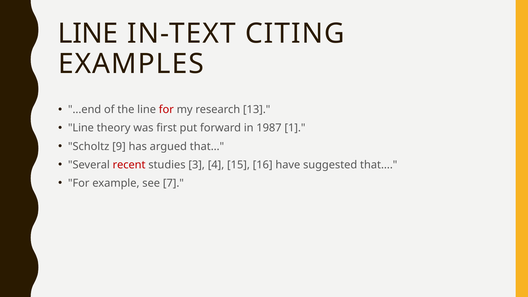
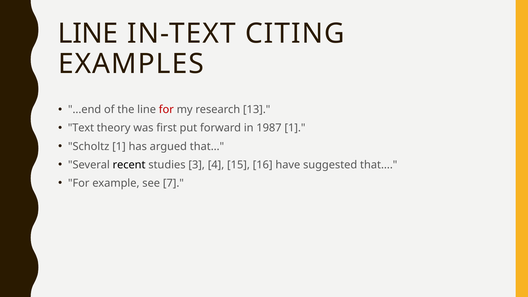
Line: Line -> Text (81, 128)
Scholtz 9: 9 -> 1 (119, 146)
recent colour: red -> black (129, 165)
